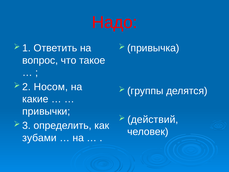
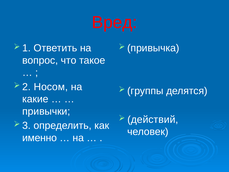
Надо: Надо -> Вред (114, 22)
зубами: зубами -> именно (40, 138)
